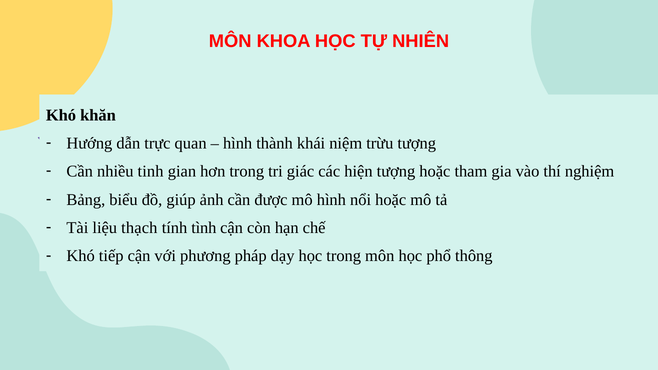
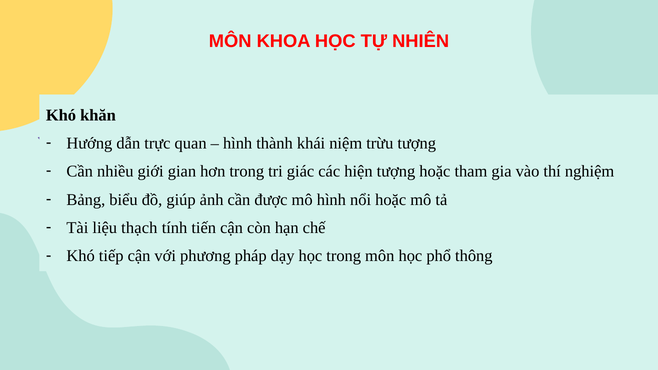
tinh: tinh -> giới (151, 172)
tình: tình -> tiến (204, 228)
